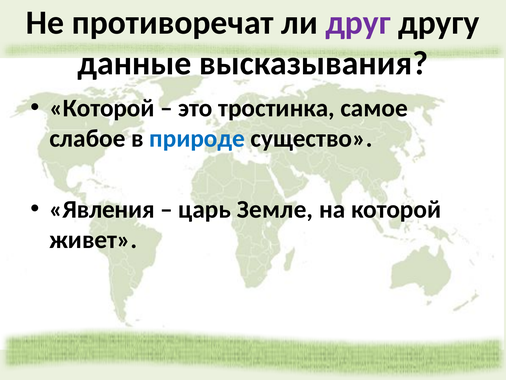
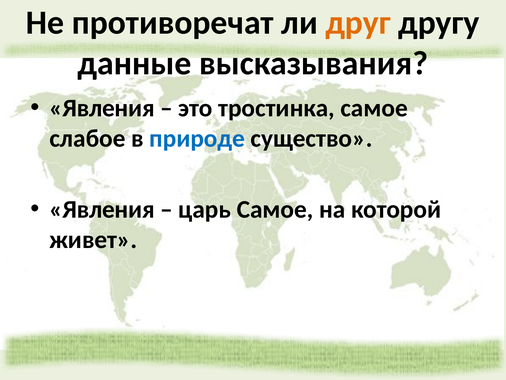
друг colour: purple -> orange (358, 23)
Которой: Которой -> Явления (102, 108)
царь Земле: Земле -> Самое (275, 209)
